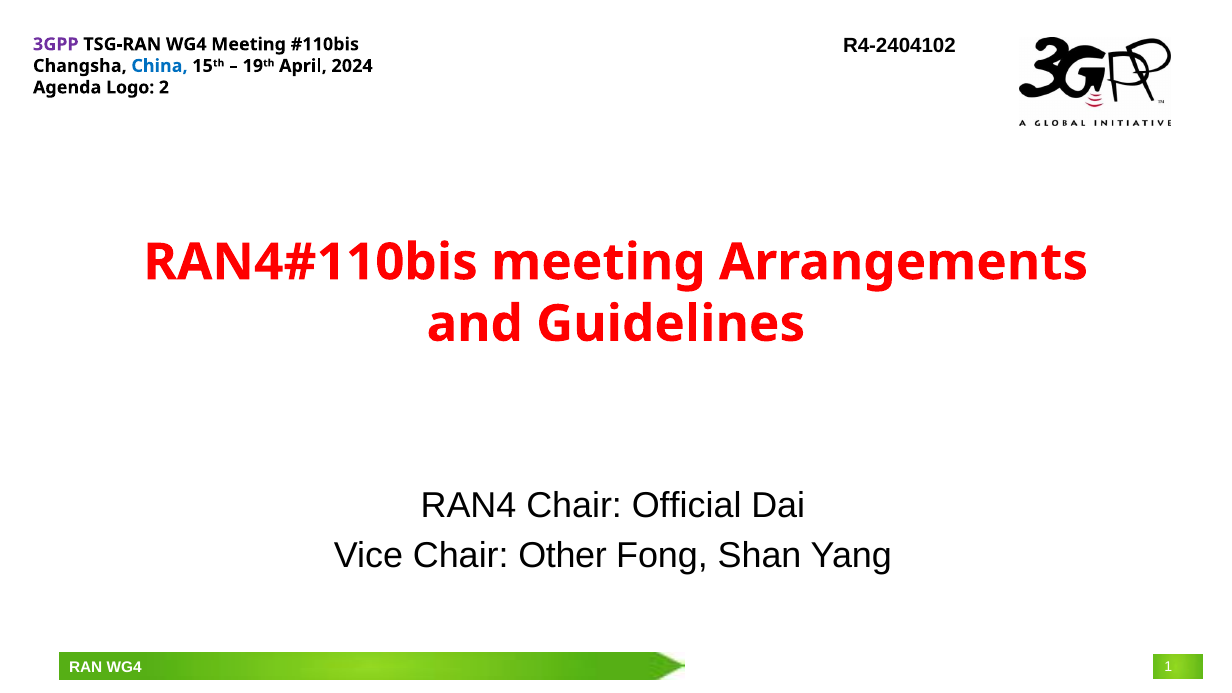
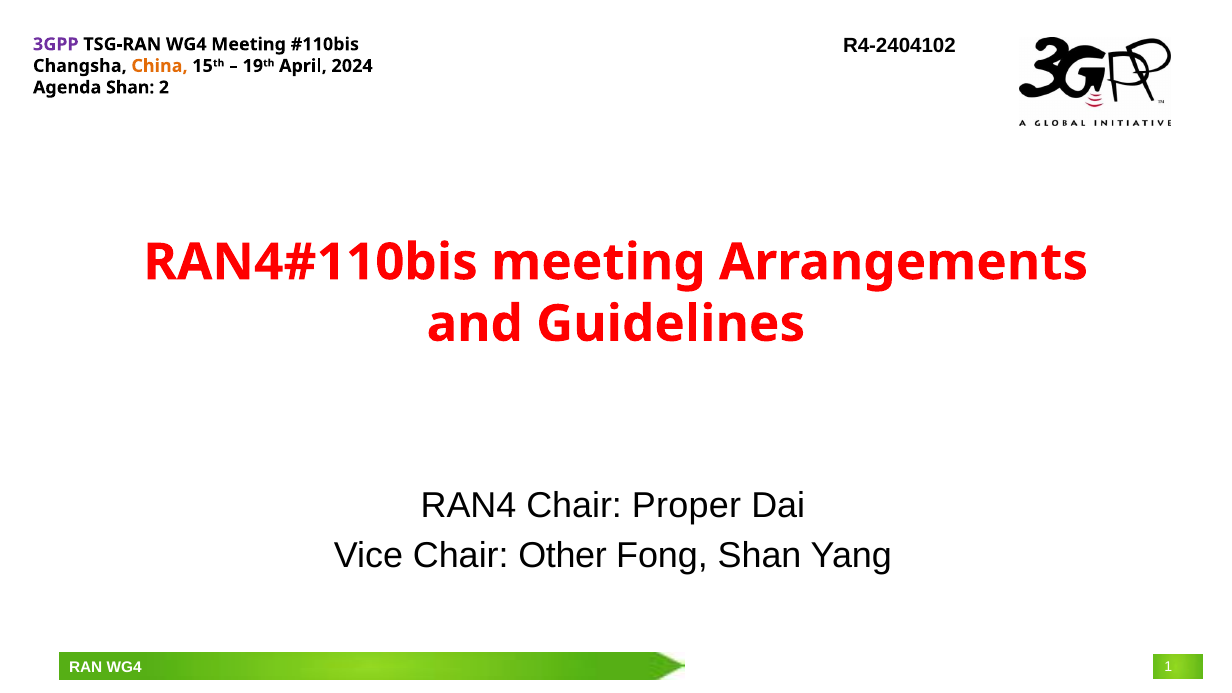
China colour: blue -> orange (159, 66)
Agenda Logo: Logo -> Shan (130, 87)
Official: Official -> Proper (686, 505)
